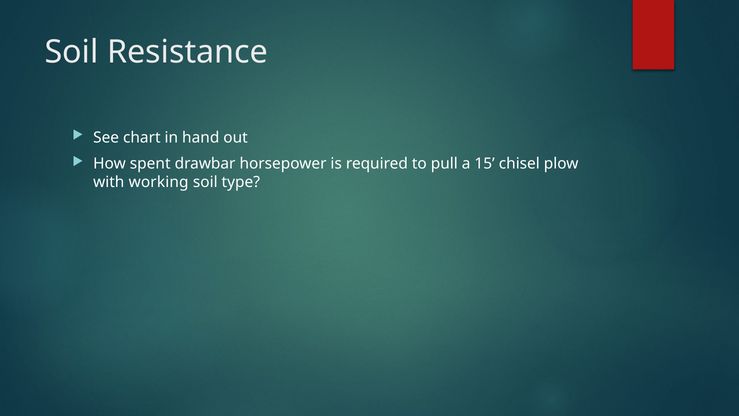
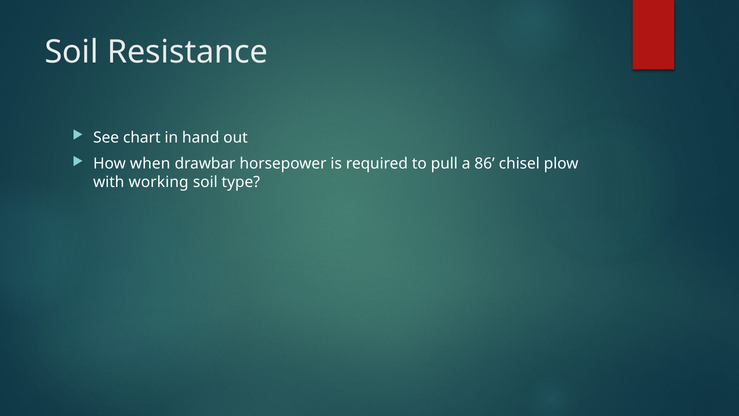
spent: spent -> when (150, 164)
15: 15 -> 86 (485, 164)
